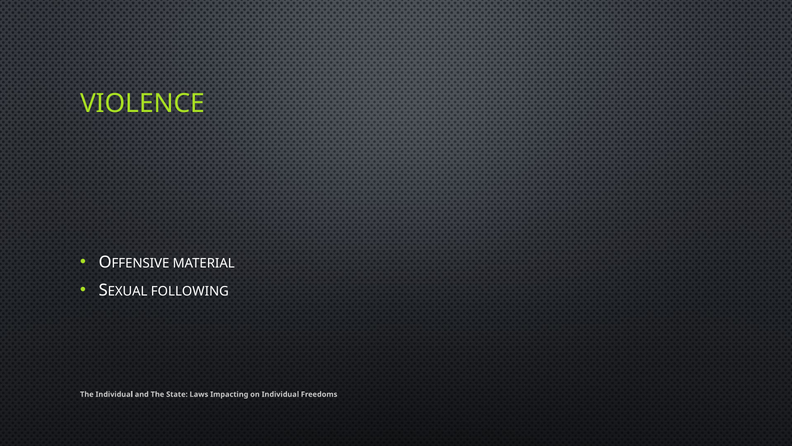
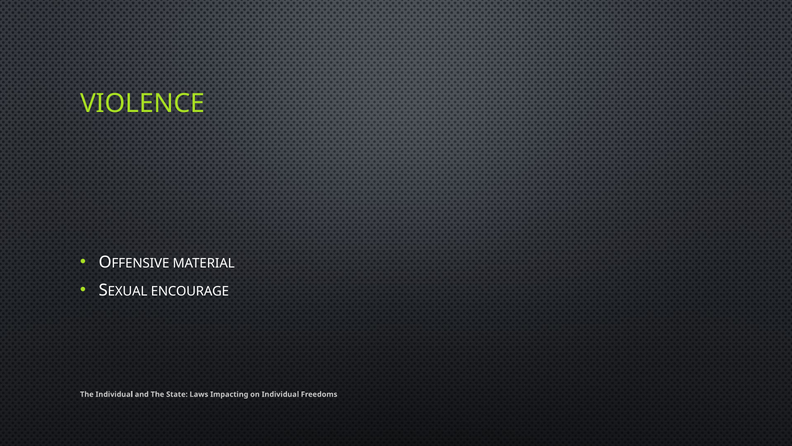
FOLLOWING: FOLLOWING -> ENCOURAGE (190, 291)
